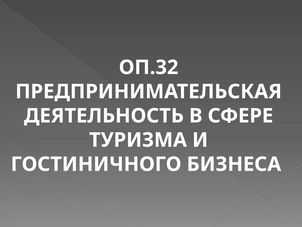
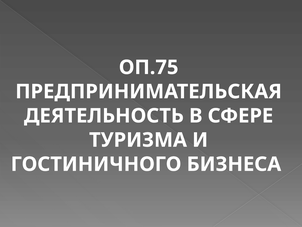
ОП.32: ОП.32 -> ОП.75 (149, 67)
